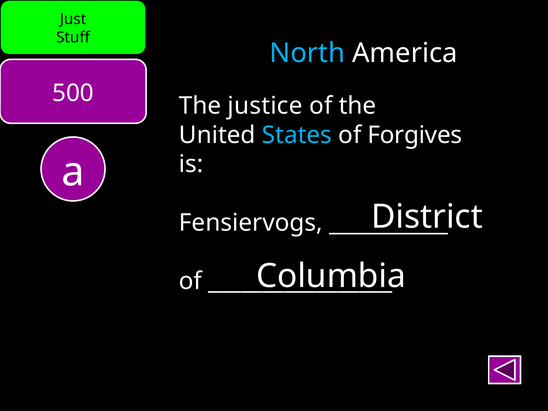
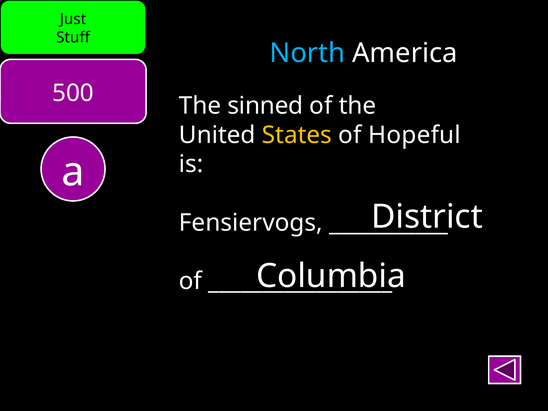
justice: justice -> sinned (265, 106)
States colour: light blue -> yellow (297, 135)
Forgives: Forgives -> Hopeful (415, 135)
